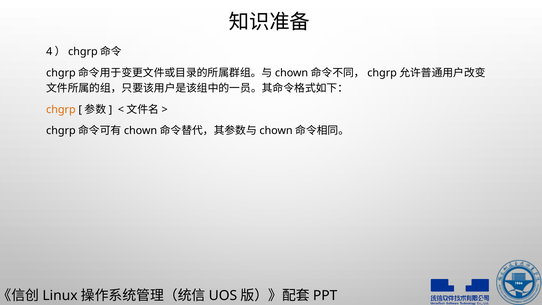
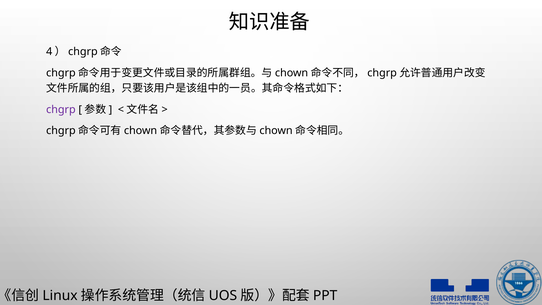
chgrp colour: orange -> purple (61, 109)
